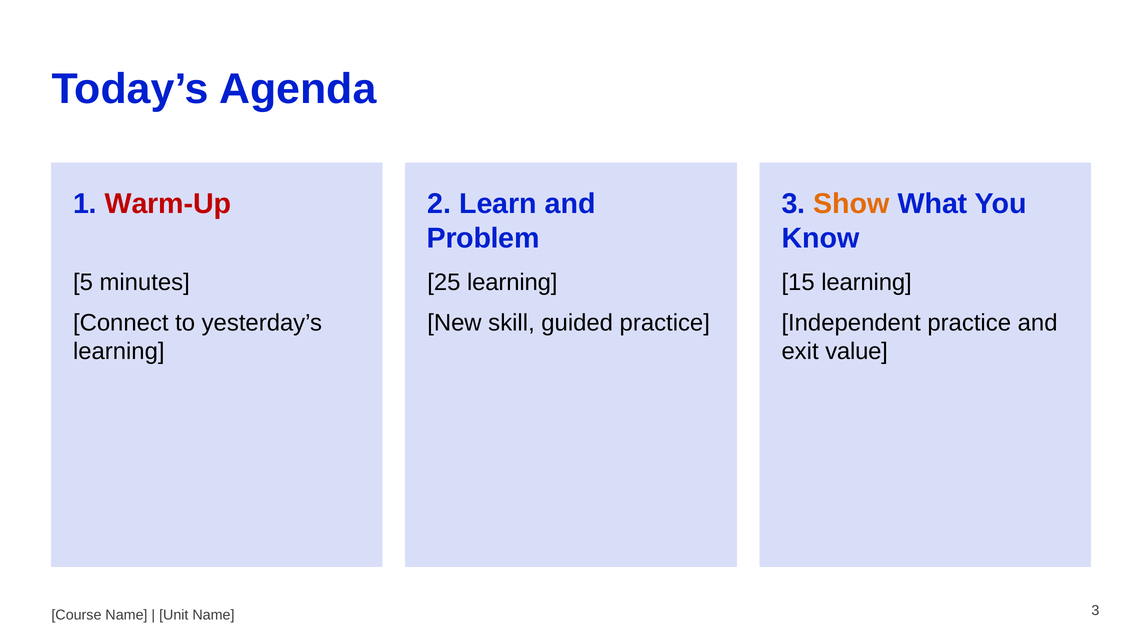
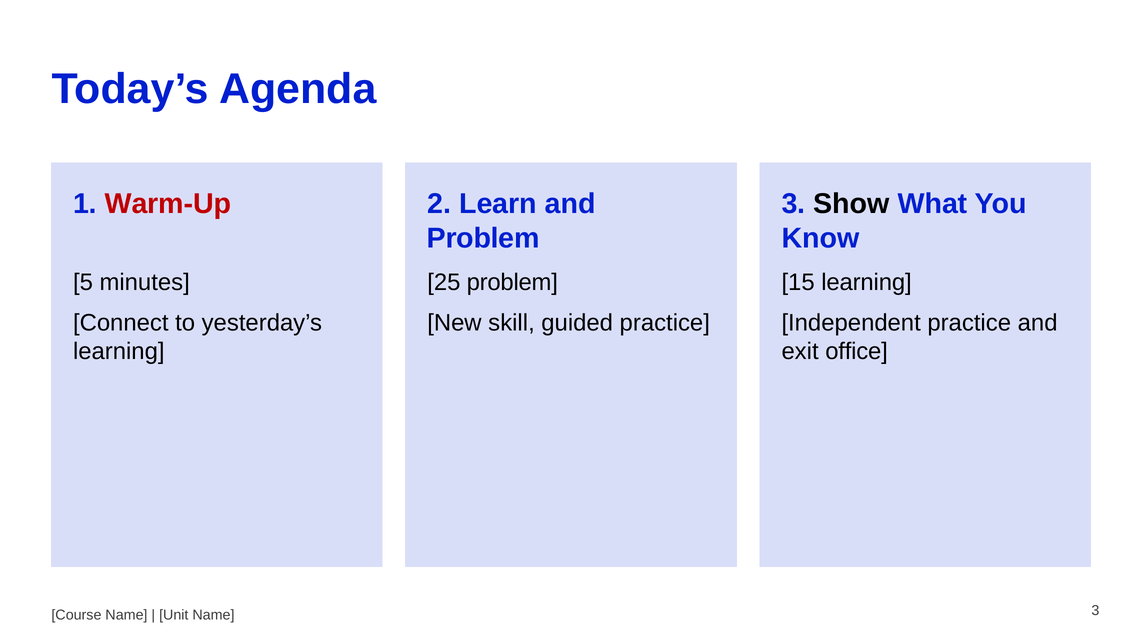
Show colour: orange -> black (851, 204)
25 learning: learning -> problem (512, 282)
value: value -> office (857, 351)
